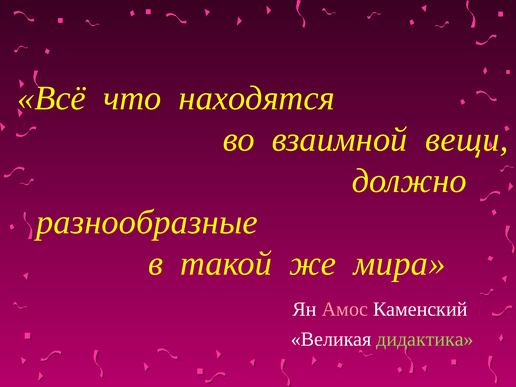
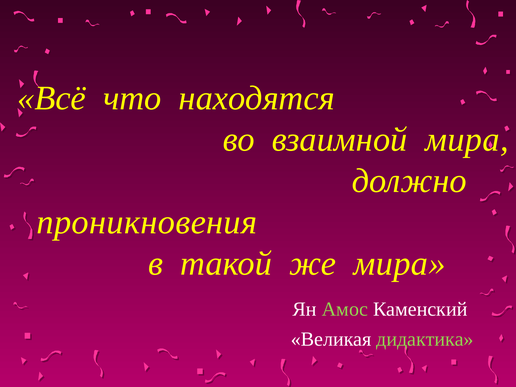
взаимной вещи: вещи -> мира (467, 139)
разнообразные: разнообразные -> проникновения (147, 222)
Амос colour: pink -> light green (345, 309)
